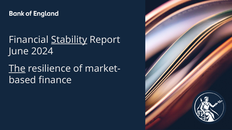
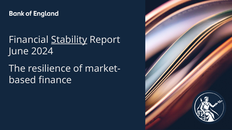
The underline: present -> none (17, 69)
